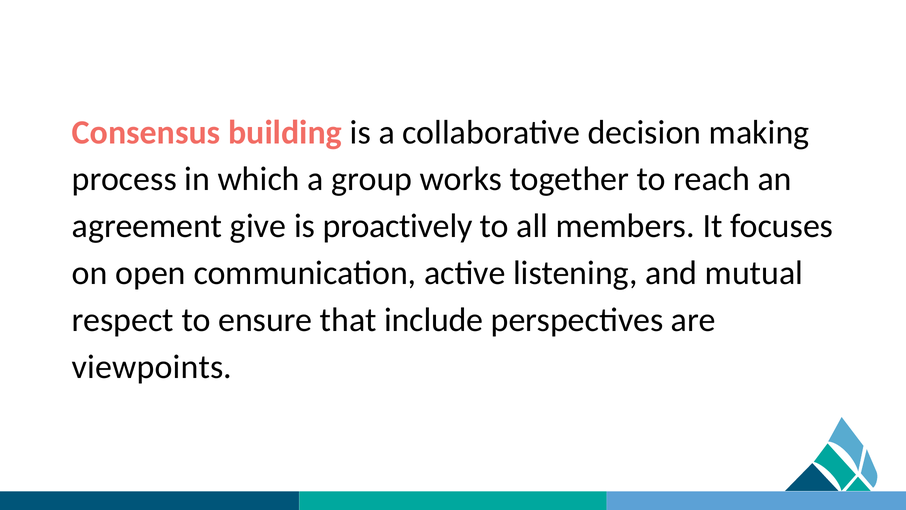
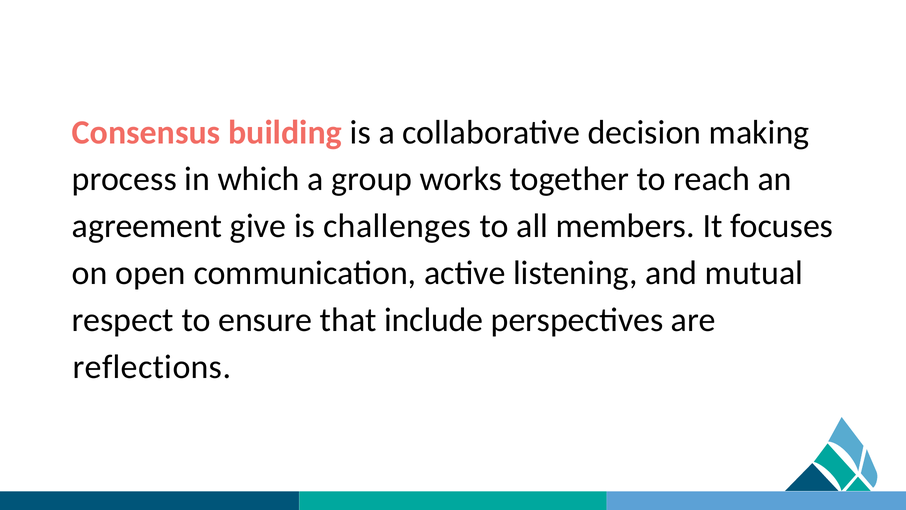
proactively: proactively -> challenges (397, 226)
viewpoints: viewpoints -> reflections (152, 367)
